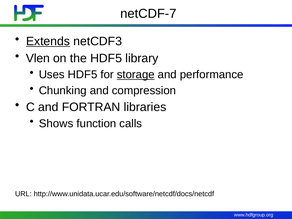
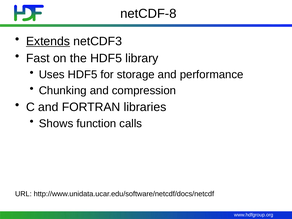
netCDF-7: netCDF-7 -> netCDF-8 (148, 14)
Vlen: Vlen -> Fast (38, 58)
storage underline: present -> none (136, 75)
